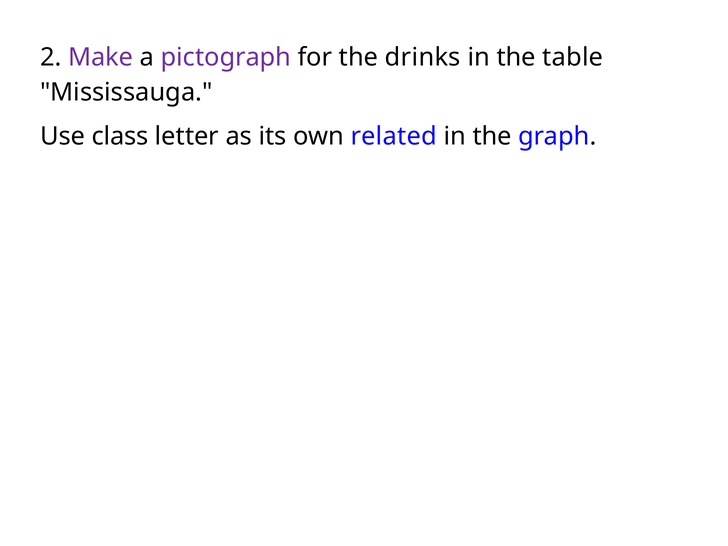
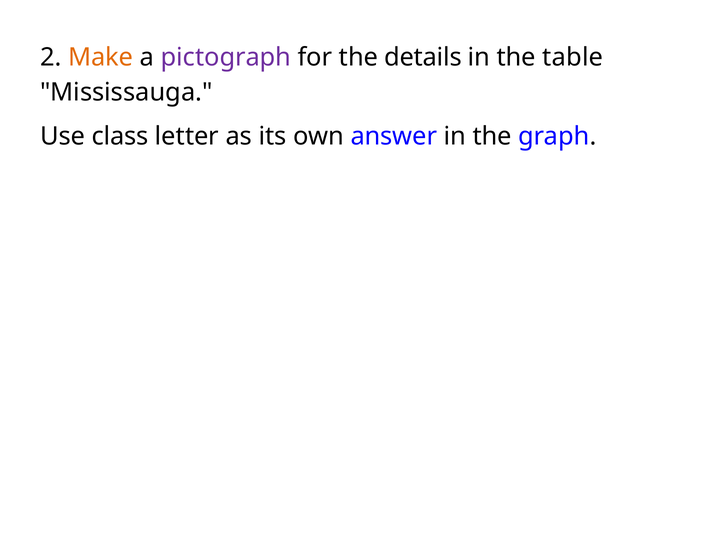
Make colour: purple -> orange (101, 57)
drinks: drinks -> details (423, 57)
related: related -> answer (394, 136)
